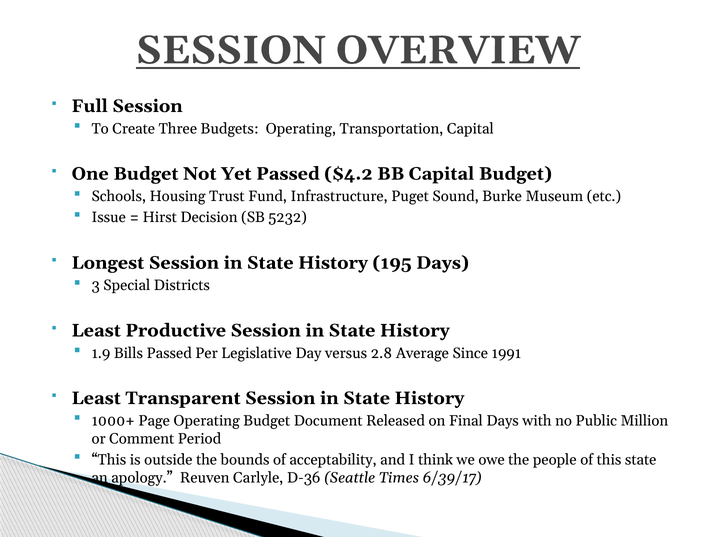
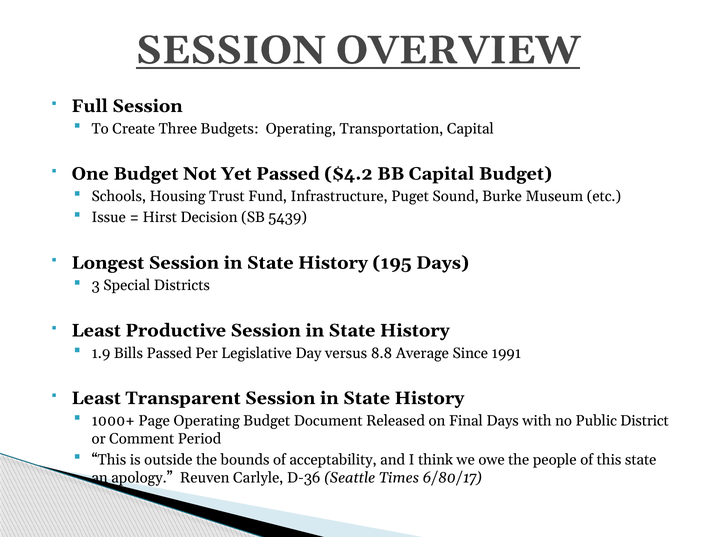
5232: 5232 -> 5439 (288, 218)
2.8: 2.8 -> 8.8 (382, 353)
Million: Million -> District (644, 421)
6/39/17: 6/39/17 -> 6/80/17 (452, 478)
